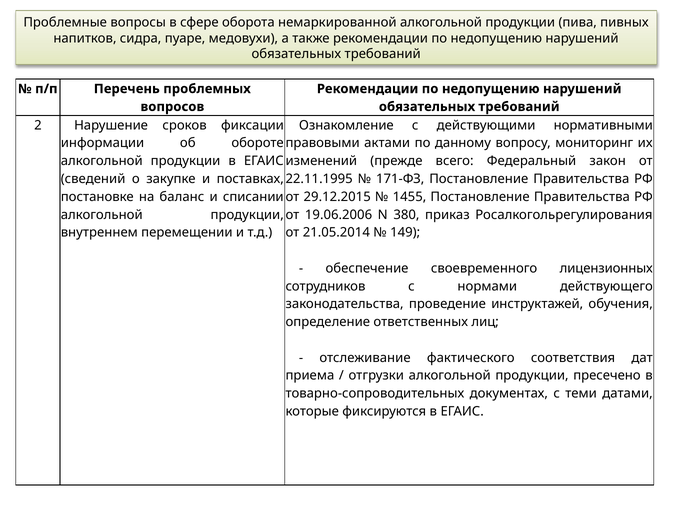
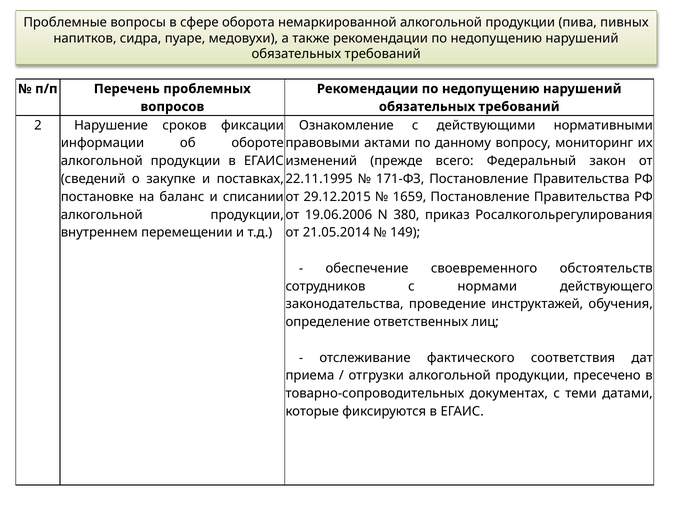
1455: 1455 -> 1659 (410, 197)
лицензионных: лицензионных -> обстоятельств (606, 268)
